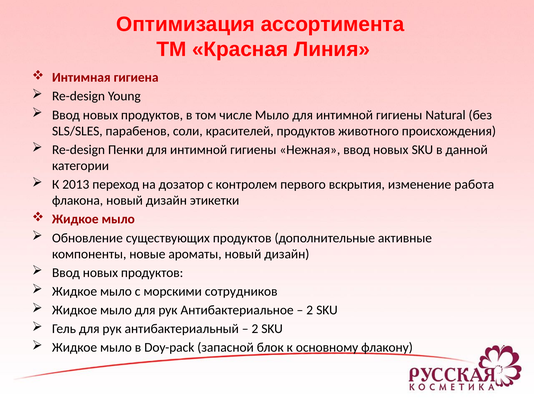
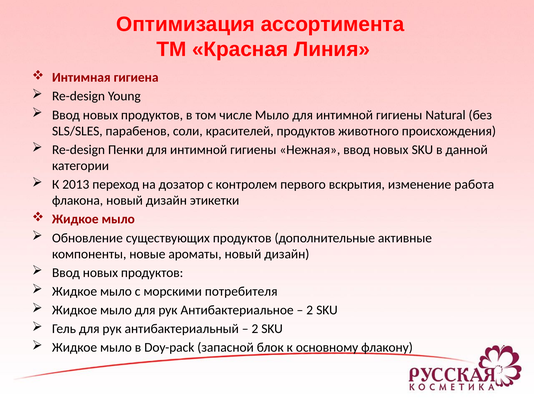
сотрудников: сотрудников -> потребителя (241, 291)
